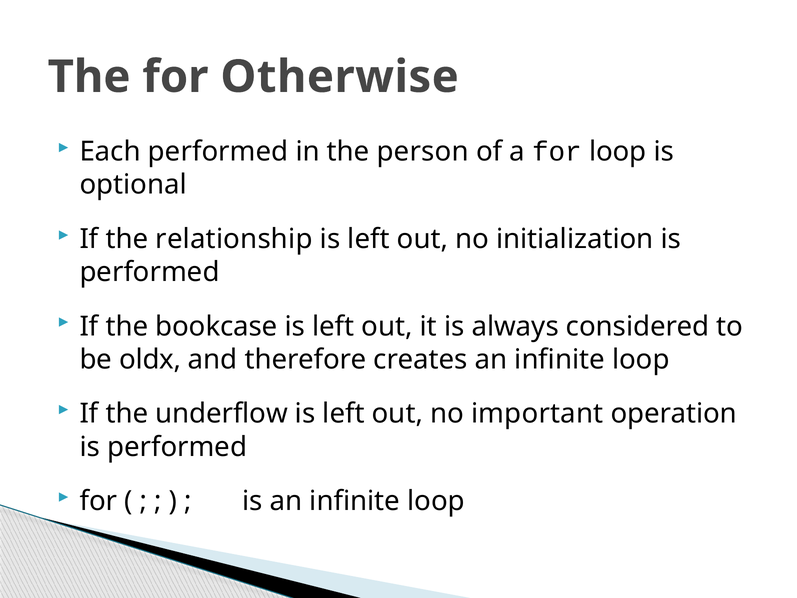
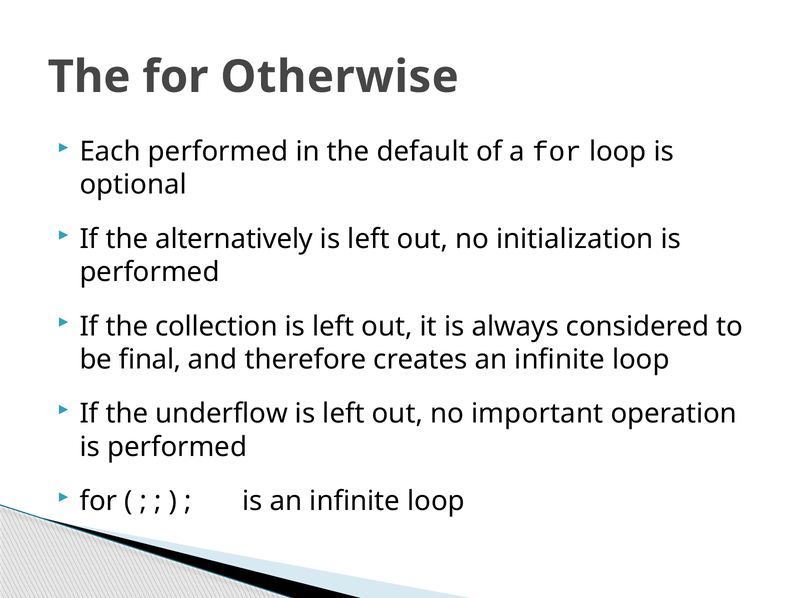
person: person -> default (423, 152)
relationship: relationship -> alternatively (234, 239)
bookcase: bookcase -> collection (217, 326)
oldx: oldx -> final (150, 359)
